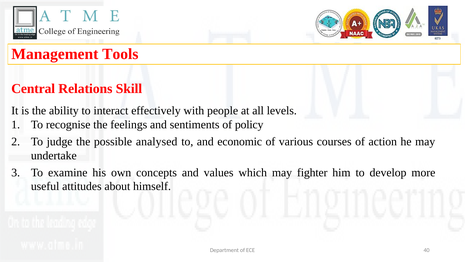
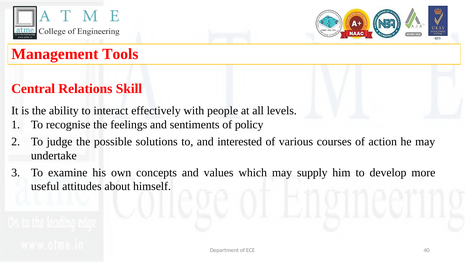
analysed: analysed -> solutions (157, 141)
economic: economic -> interested (240, 141)
fighter: fighter -> supply (312, 172)
